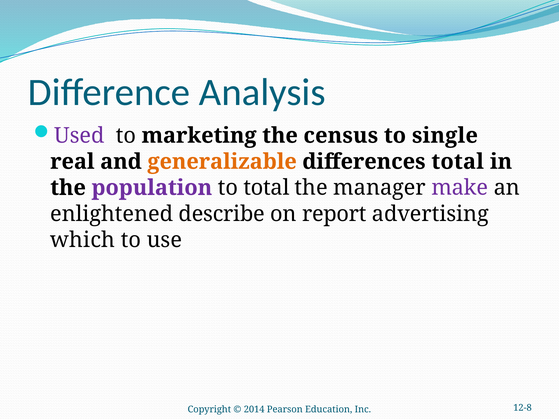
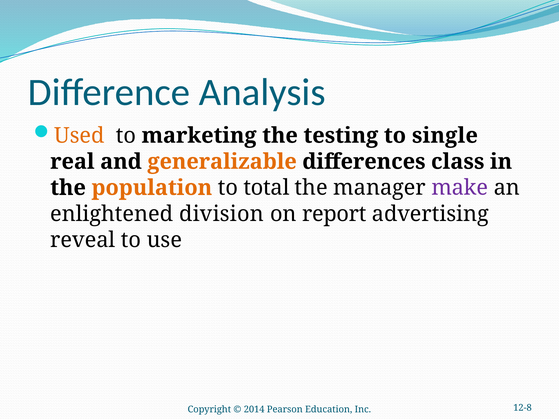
Used colour: purple -> orange (79, 136)
census: census -> testing (341, 136)
differences total: total -> class (458, 162)
population colour: purple -> orange (152, 188)
describe: describe -> division (222, 214)
which: which -> reveal (83, 240)
